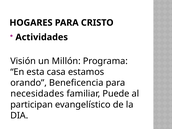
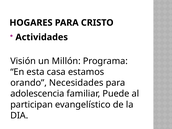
Beneficencia: Beneficencia -> Necesidades (76, 83)
necesidades: necesidades -> adolescencia (37, 94)
